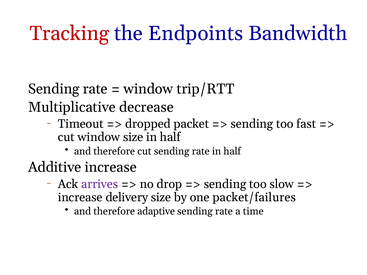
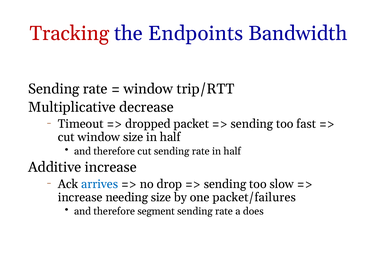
arrives colour: purple -> blue (100, 184)
delivery: delivery -> needing (127, 197)
adaptive: adaptive -> segment (156, 212)
time: time -> does (253, 212)
